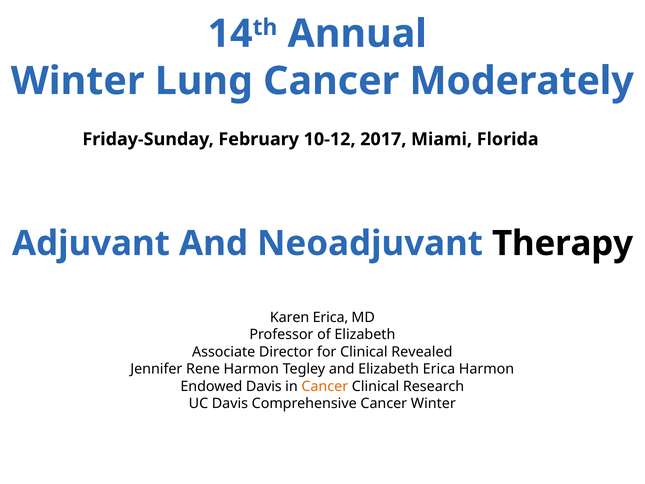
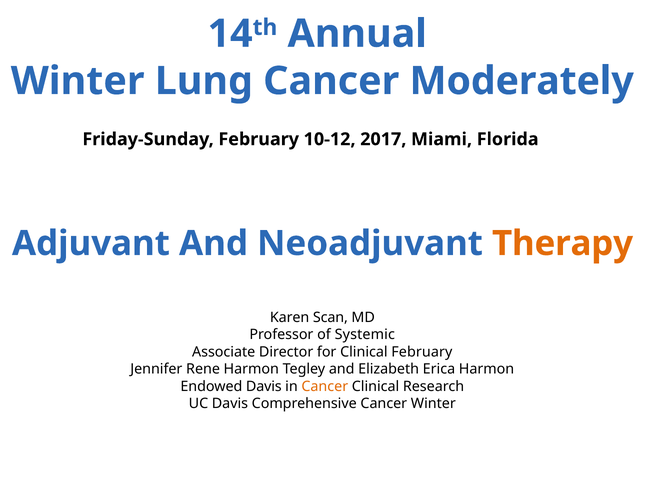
Therapy colour: black -> orange (563, 243)
Karen Erica: Erica -> Scan (330, 317)
of Elizabeth: Elizabeth -> Systemic (365, 335)
Clinical Revealed: Revealed -> February (422, 352)
